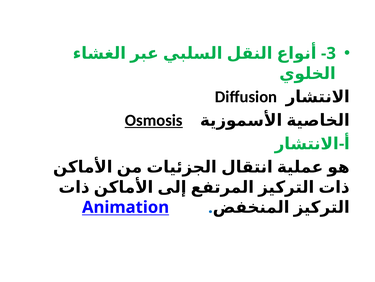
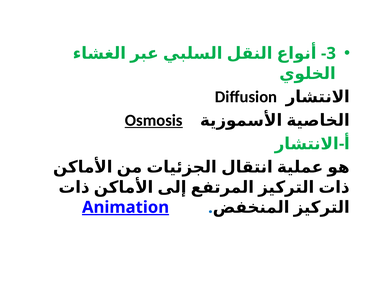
Animation underline: none -> present (126, 207)
